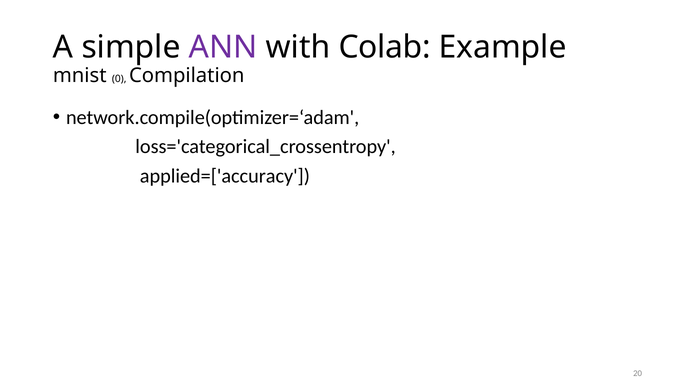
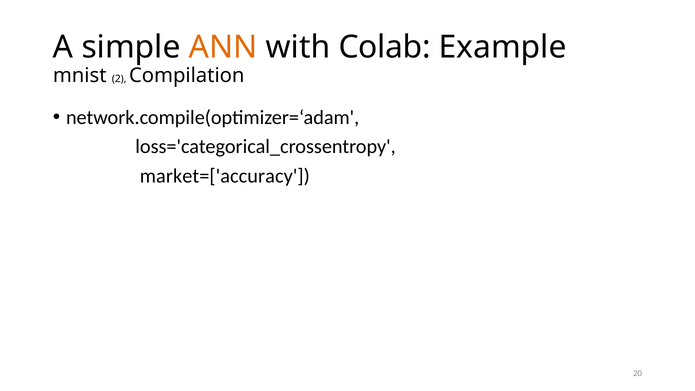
ANN colour: purple -> orange (223, 47)
0: 0 -> 2 (119, 79)
applied=['accuracy: applied=['accuracy -> market=['accuracy (225, 176)
